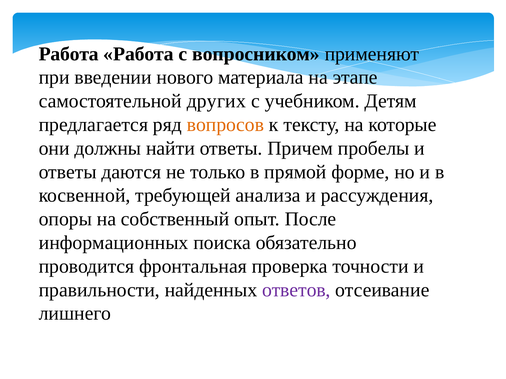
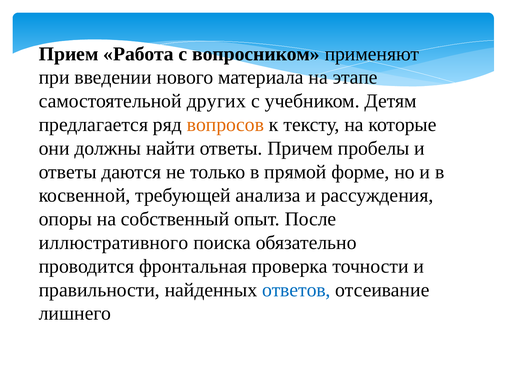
Работа: Работа -> Прием (69, 54)
информационных: информационных -> иллюстративного (114, 243)
ответов colour: purple -> blue (296, 290)
